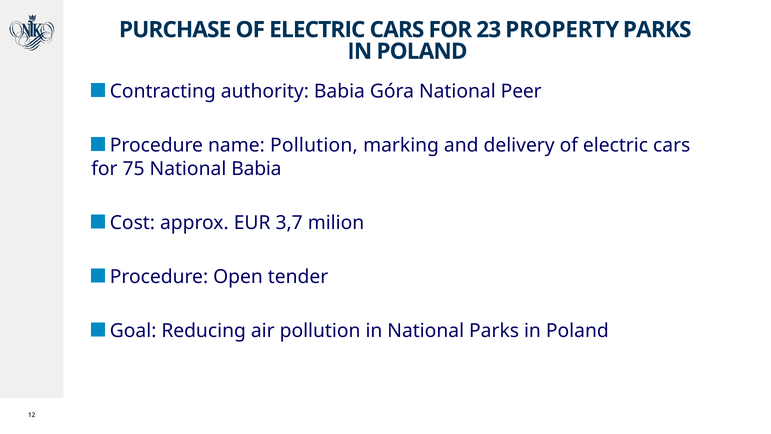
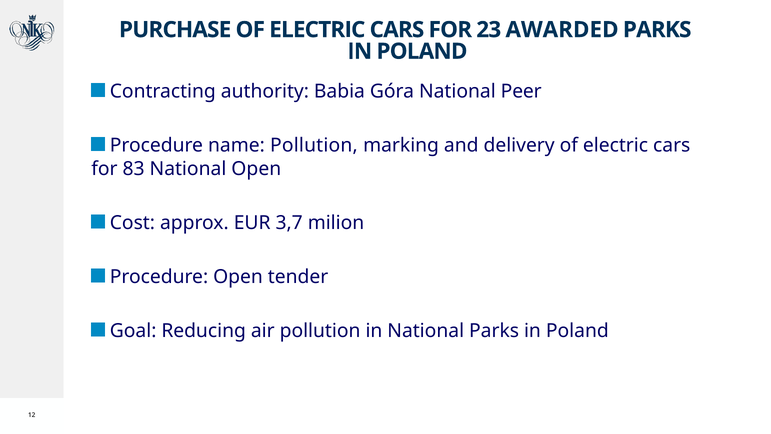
PROPERTY: PROPERTY -> AWARDED (562, 30)
75: 75 -> 83 (134, 169)
National Babia: Babia -> Open (256, 169)
